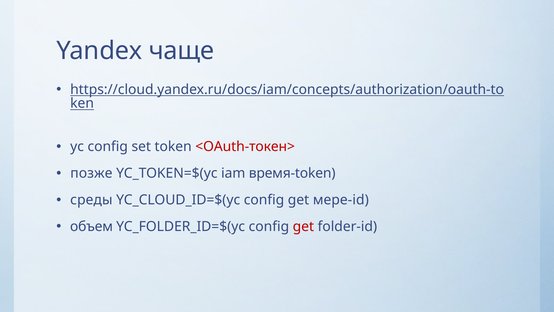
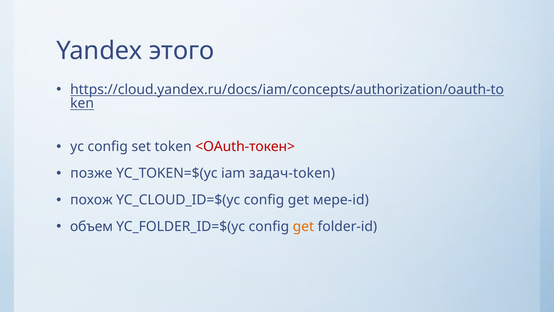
чаще: чаще -> этого (182, 51)
время-token: время-token -> задач-token (292, 173)
среды: среды -> похож (91, 200)
get colour: red -> orange (303, 226)
